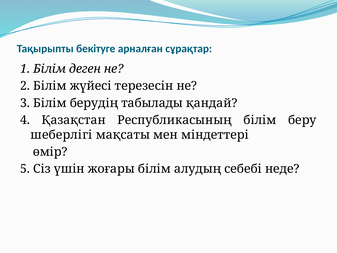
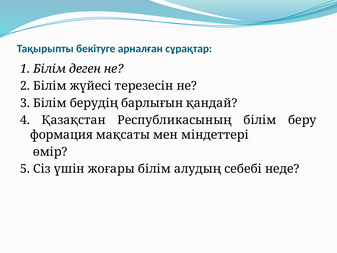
табылады: табылады -> барлығын (152, 103)
шеберлігі: шеберлігі -> формация (62, 135)
